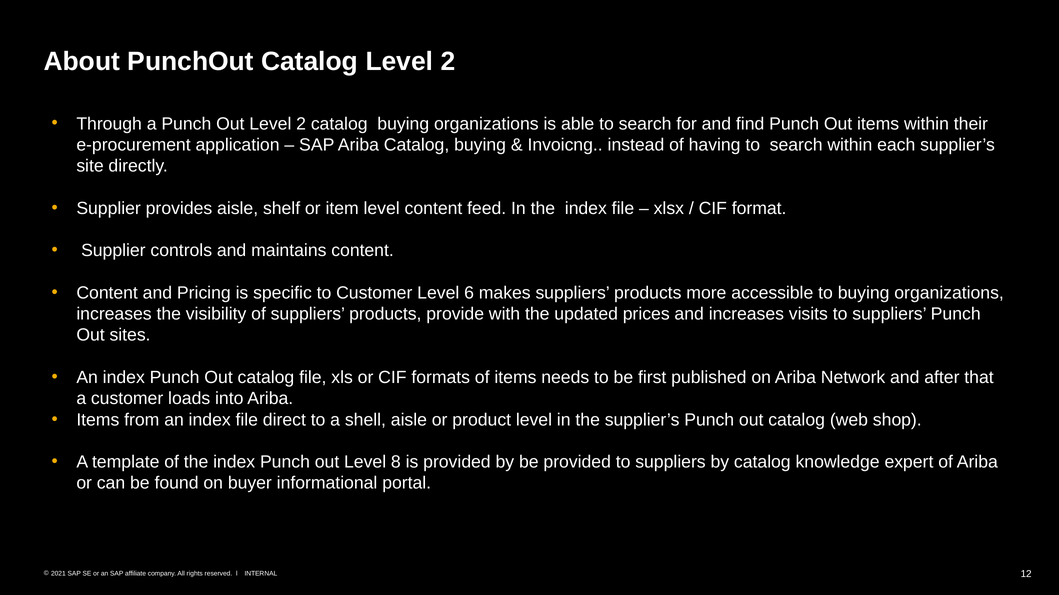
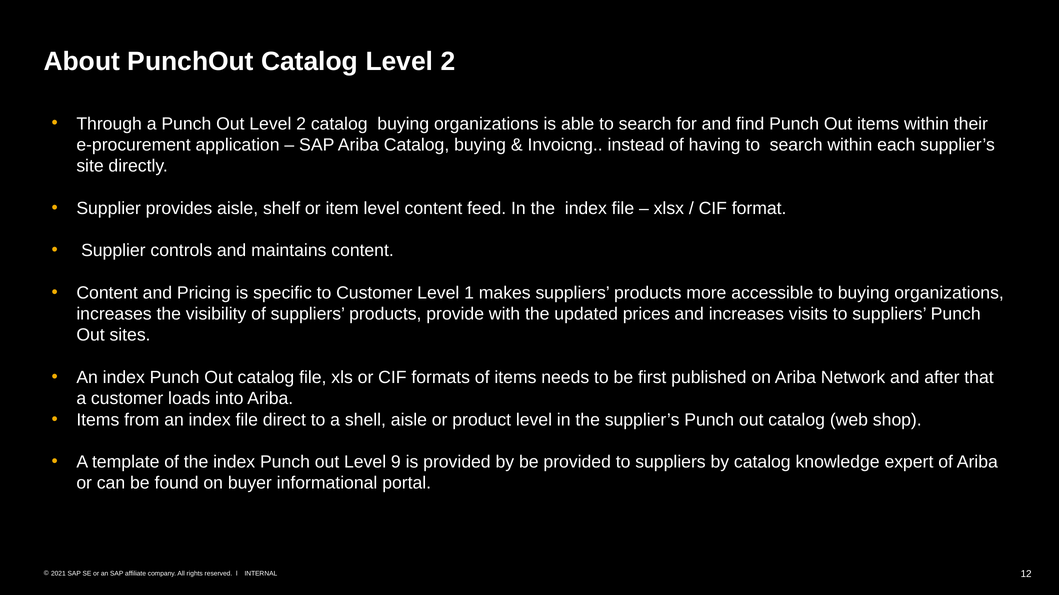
6: 6 -> 1 (469, 293)
8: 8 -> 9 (396, 462)
